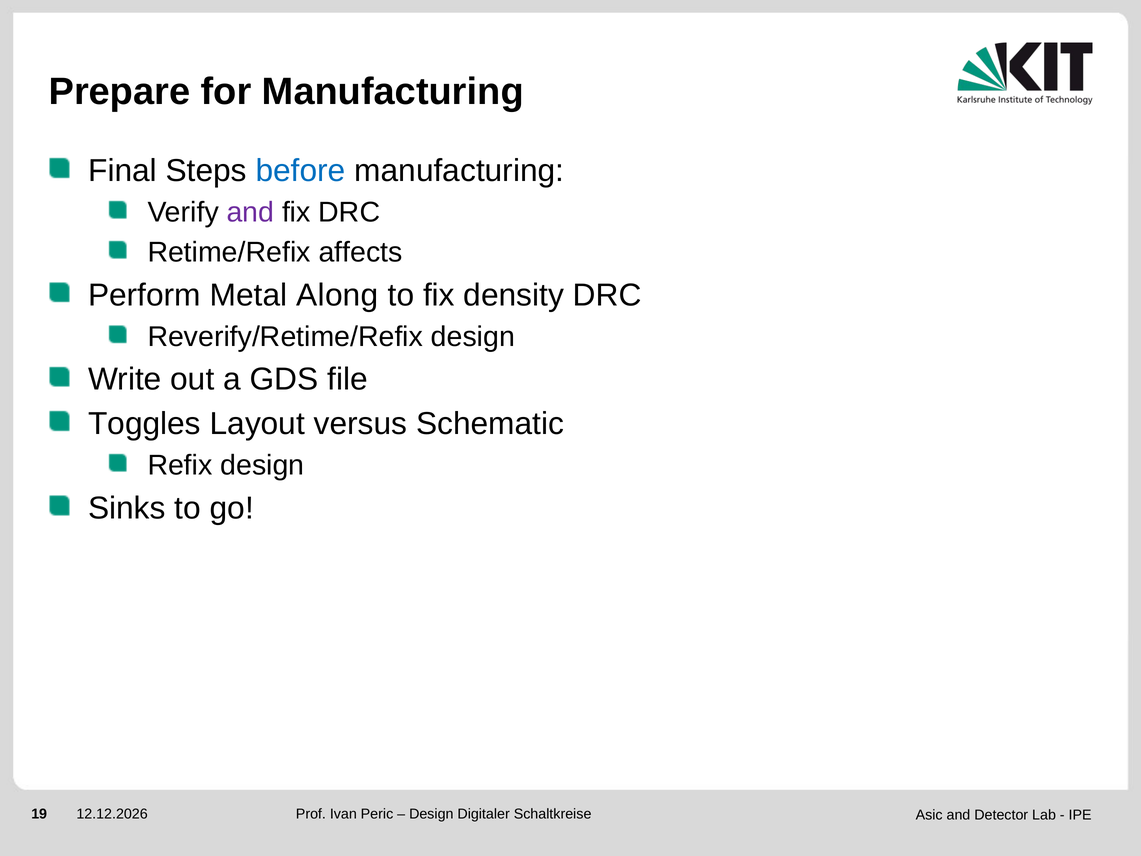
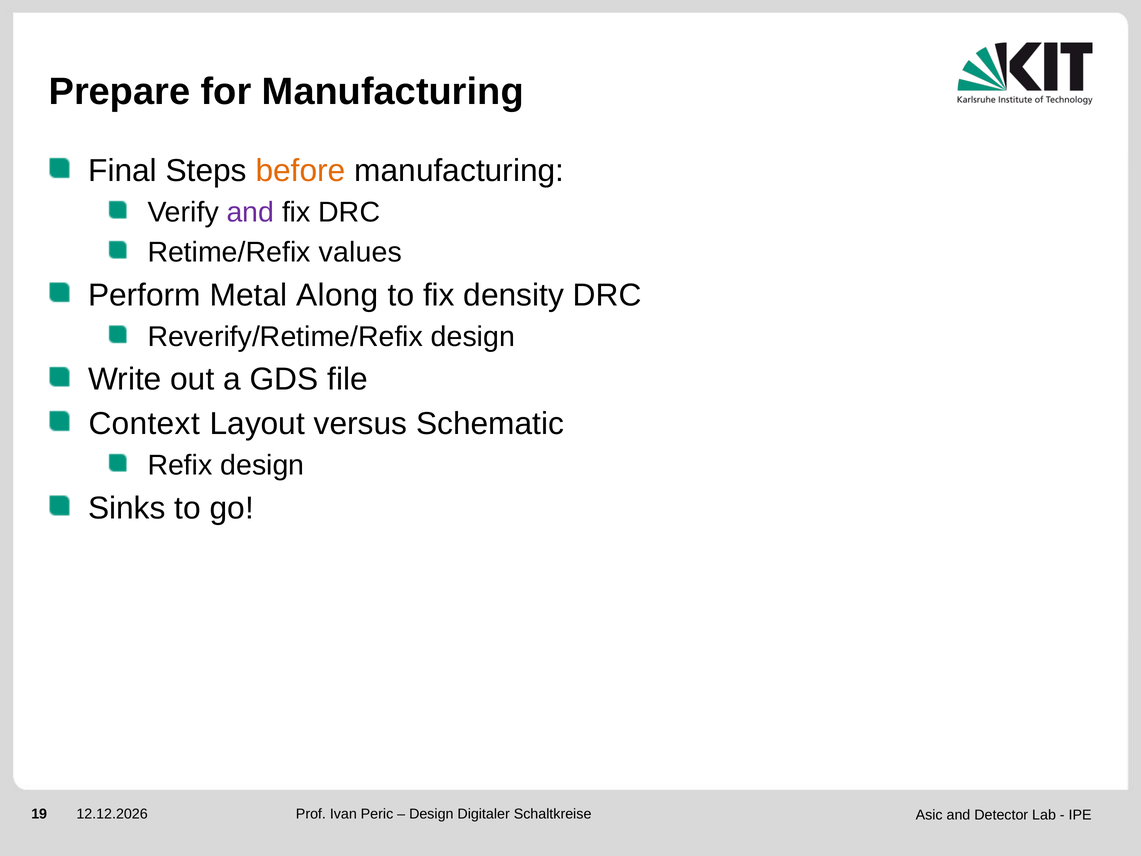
before colour: blue -> orange (301, 171)
affects: affects -> values (360, 252)
Toggles: Toggles -> Context (144, 424)
